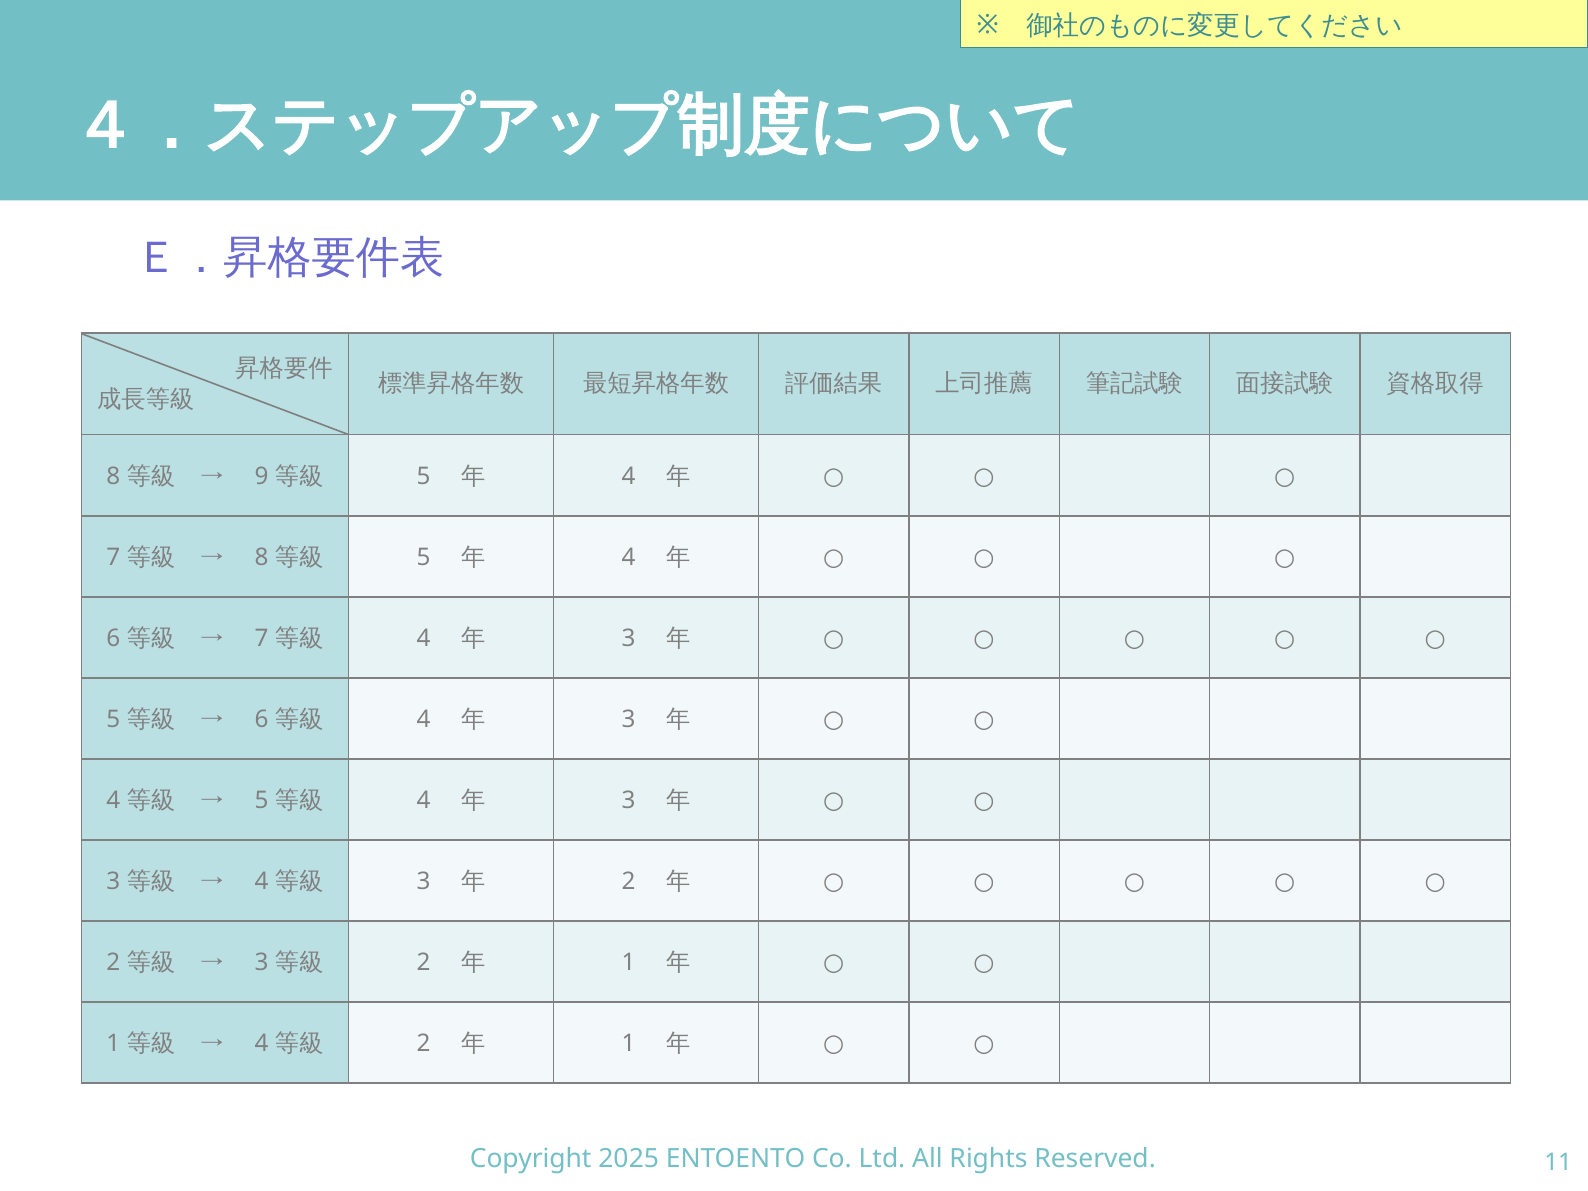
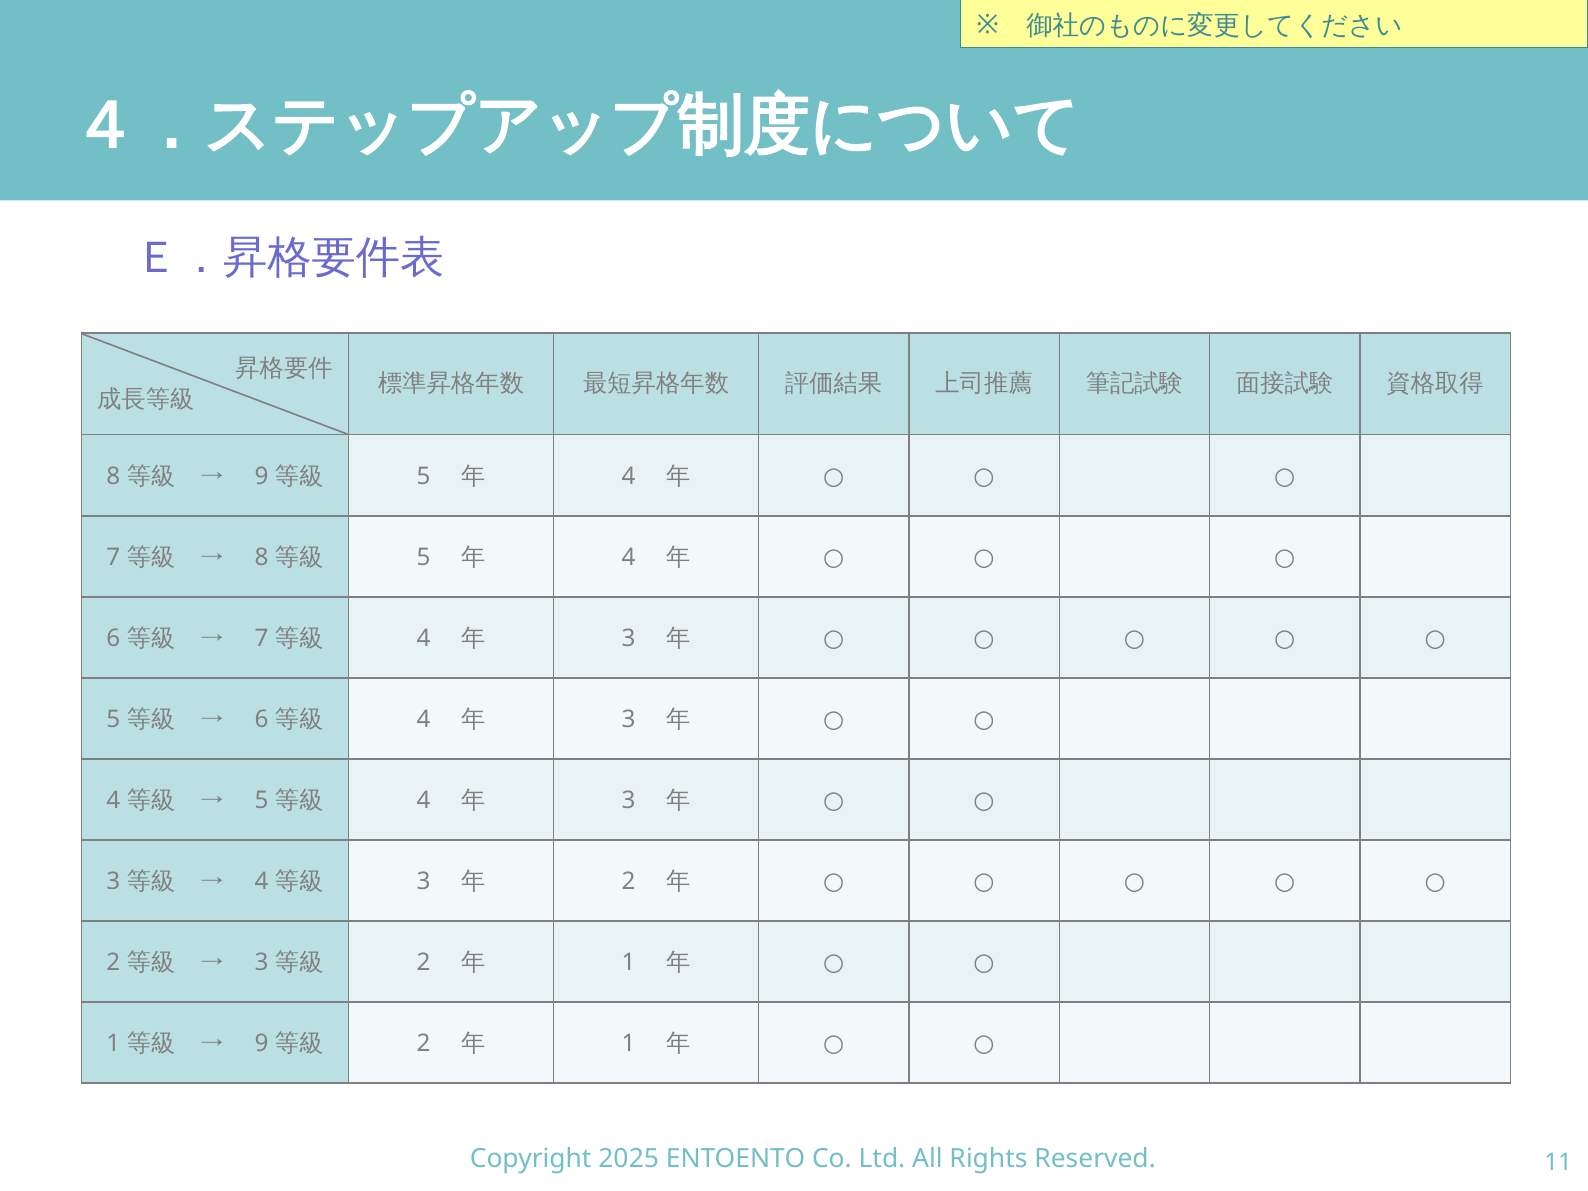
4: 4 -> 9 (262, 1044)
